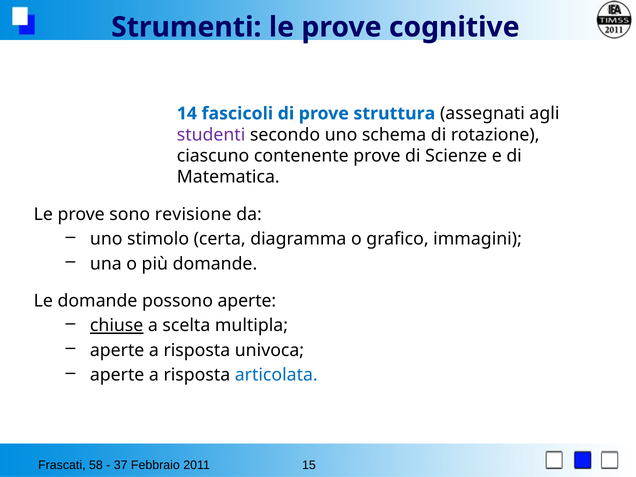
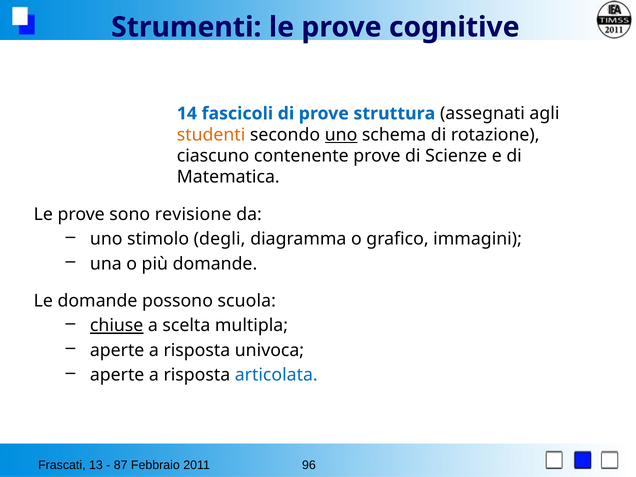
studenti colour: purple -> orange (211, 135)
uno underline: none -> present (341, 135)
certa: certa -> degli (220, 239)
possono aperte: aperte -> scuola (247, 301)
58: 58 -> 13 (96, 465)
37: 37 -> 87 (121, 465)
15: 15 -> 96 (309, 465)
